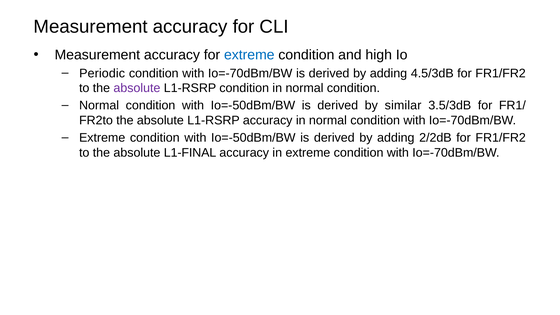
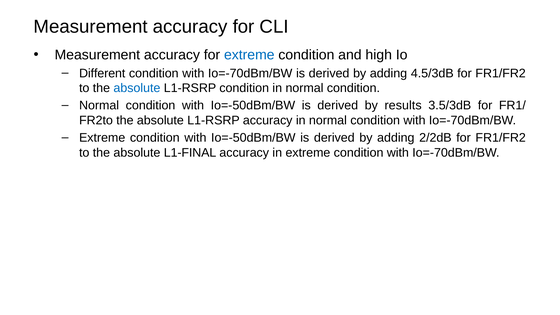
Periodic: Periodic -> Different (102, 73)
absolute colour: purple -> blue (137, 88)
similar: similar -> results (403, 106)
